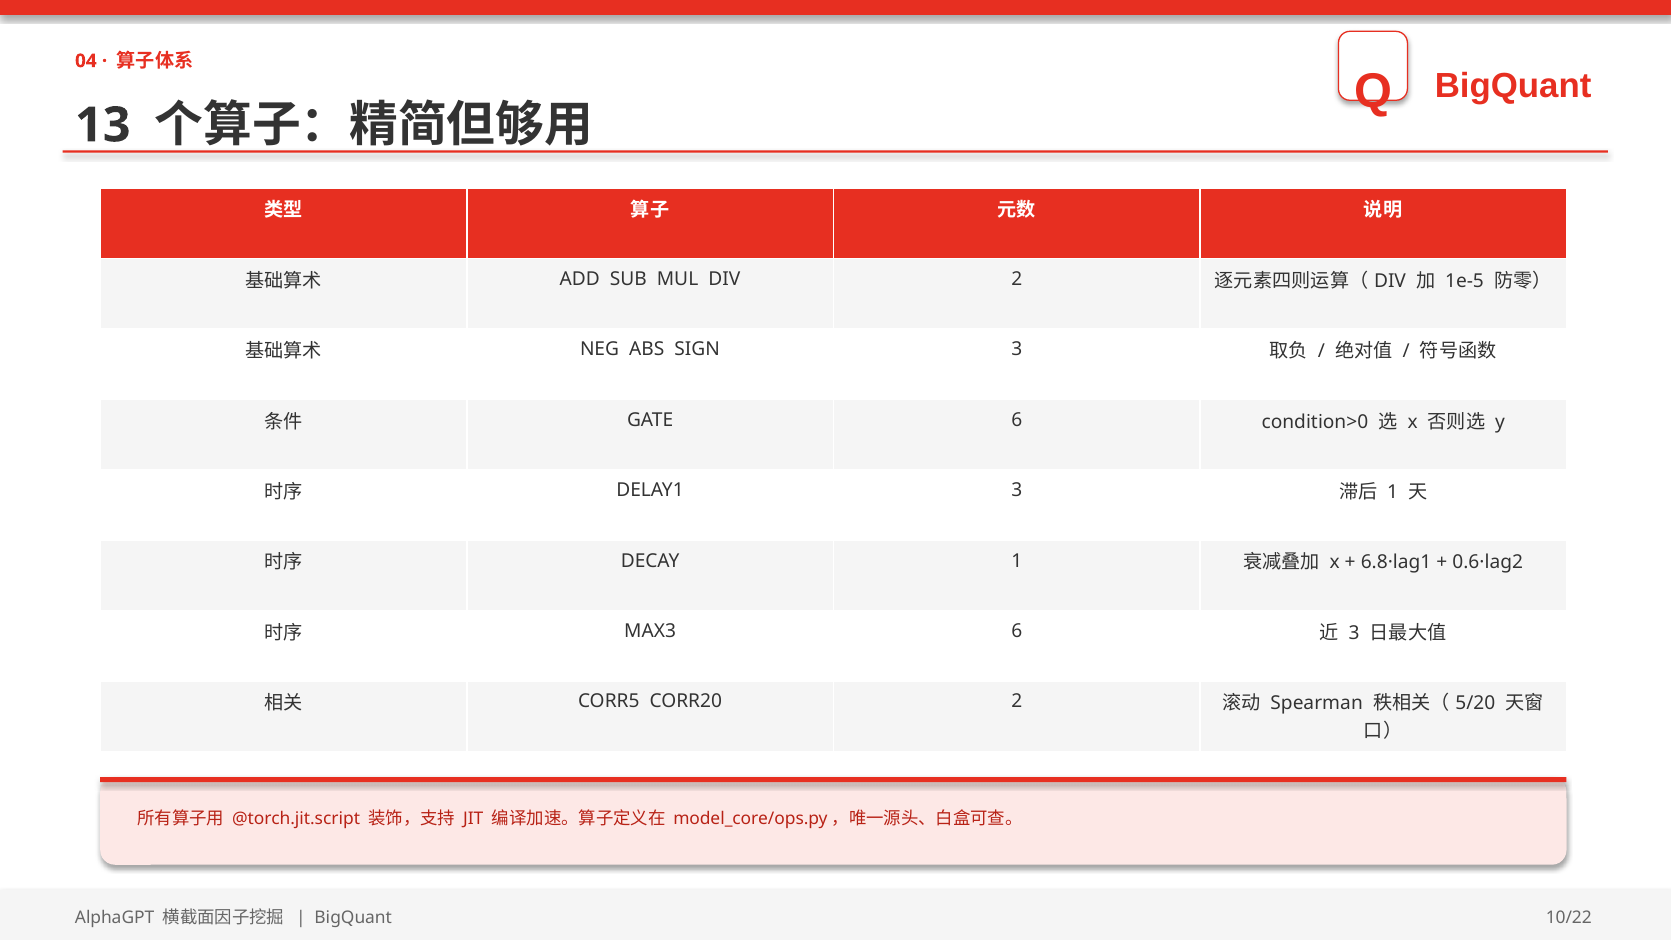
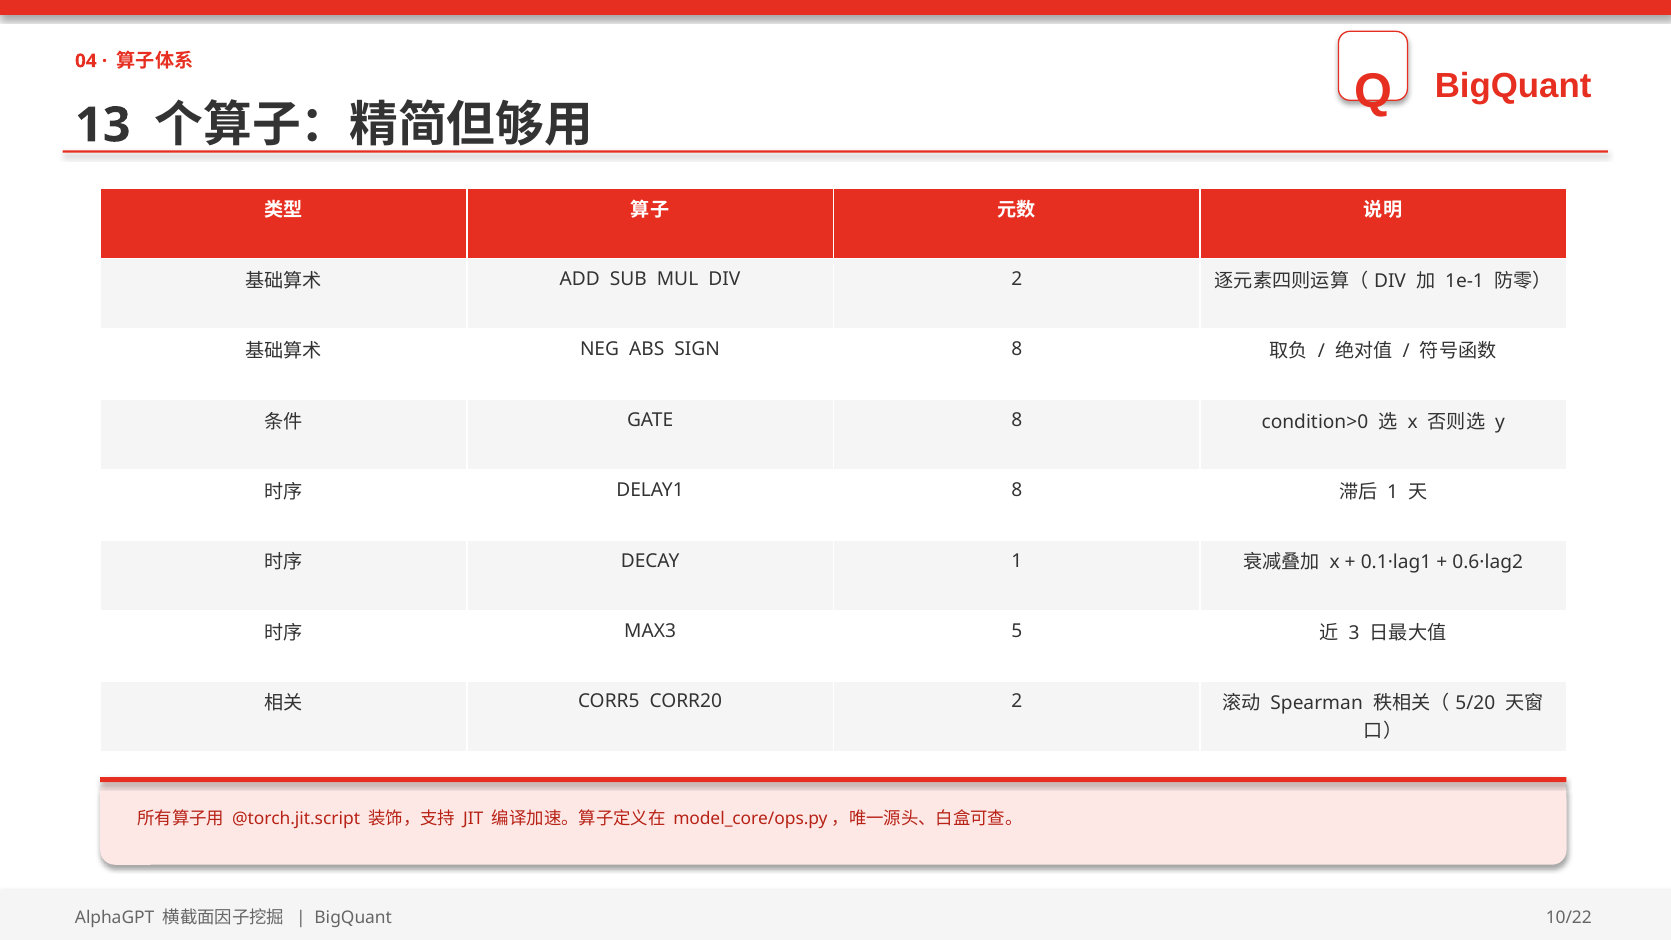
1e-5: 1e-5 -> 1e-1 (1465, 281)
SIGN 3: 3 -> 8 (1017, 349)
GATE 6: 6 -> 8 (1017, 420)
DELAY1 3: 3 -> 8 (1017, 490)
6.8·lag1: 6.8·lag1 -> 0.1·lag1 (1396, 563)
MAX3 6: 6 -> 5 (1017, 631)
